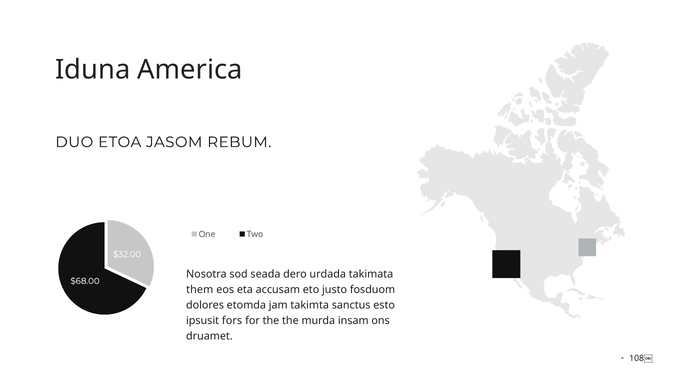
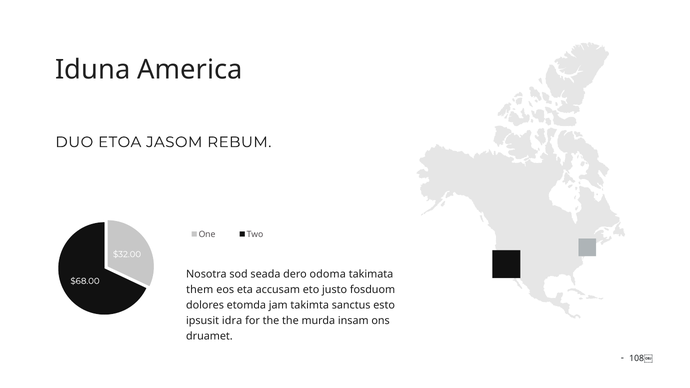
urdada: urdada -> odoma (328, 274)
fors: fors -> idra (232, 321)
